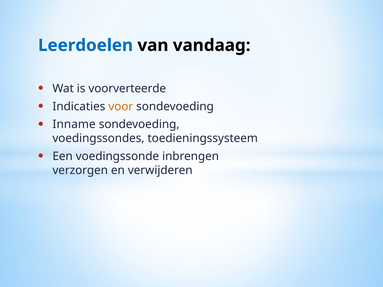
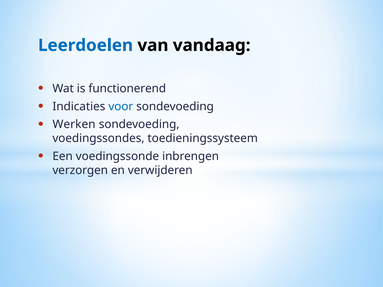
voorverteerde: voorverteerde -> functionerend (127, 89)
voor colour: orange -> blue (121, 107)
Inname: Inname -> Werken (74, 124)
